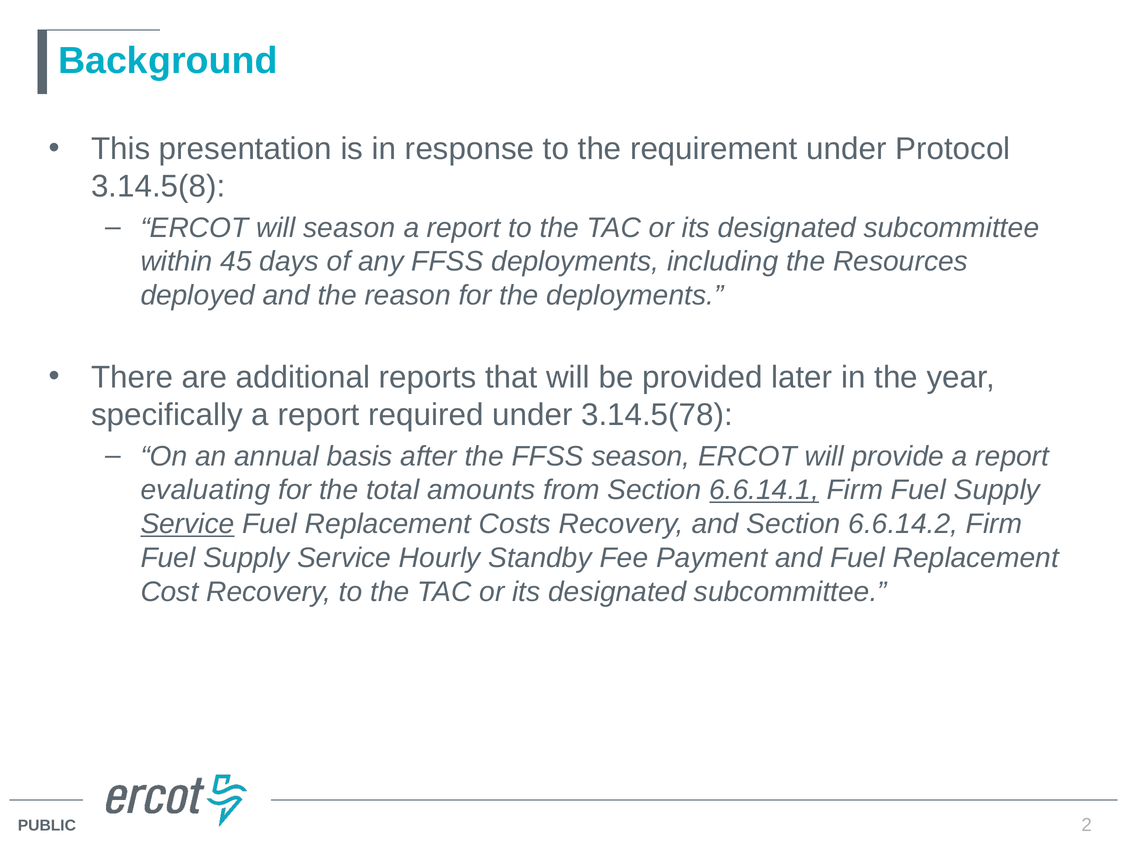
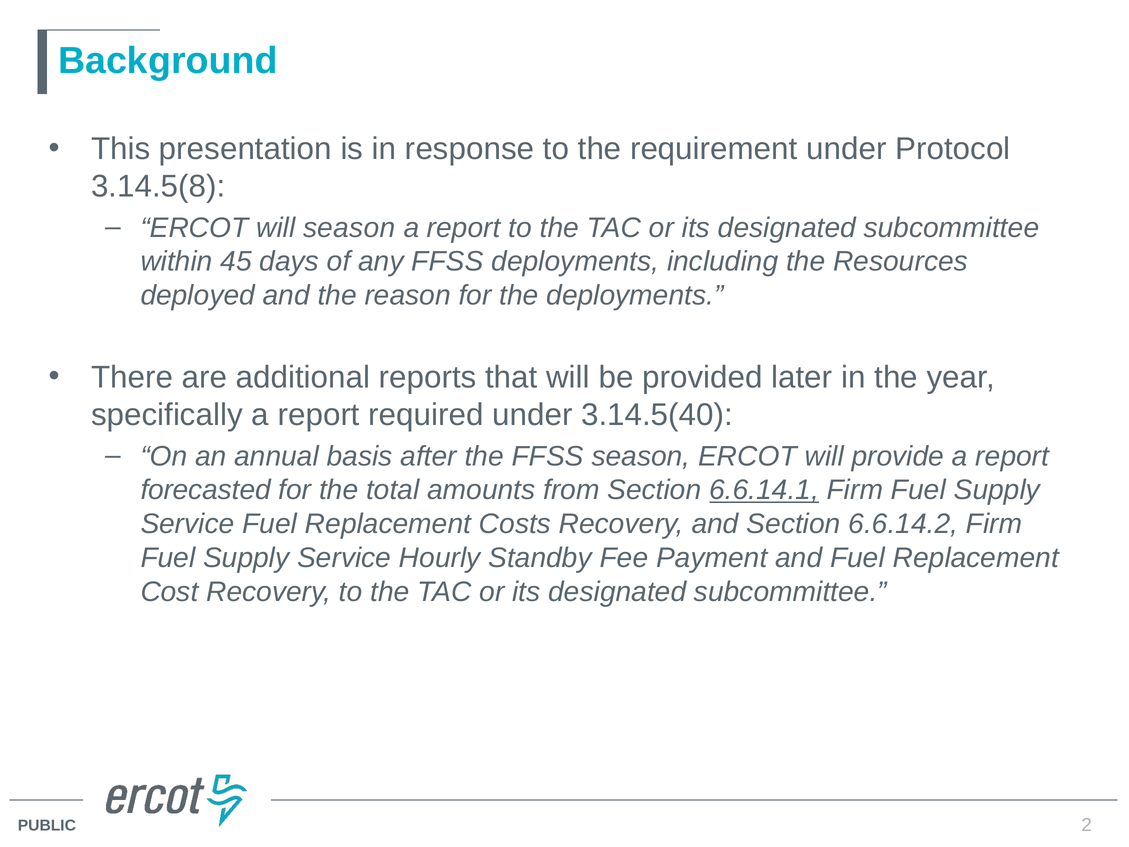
3.14.5(78: 3.14.5(78 -> 3.14.5(40 (657, 415)
evaluating: evaluating -> forecasted (206, 490)
Service underline: present -> none (187, 524)
